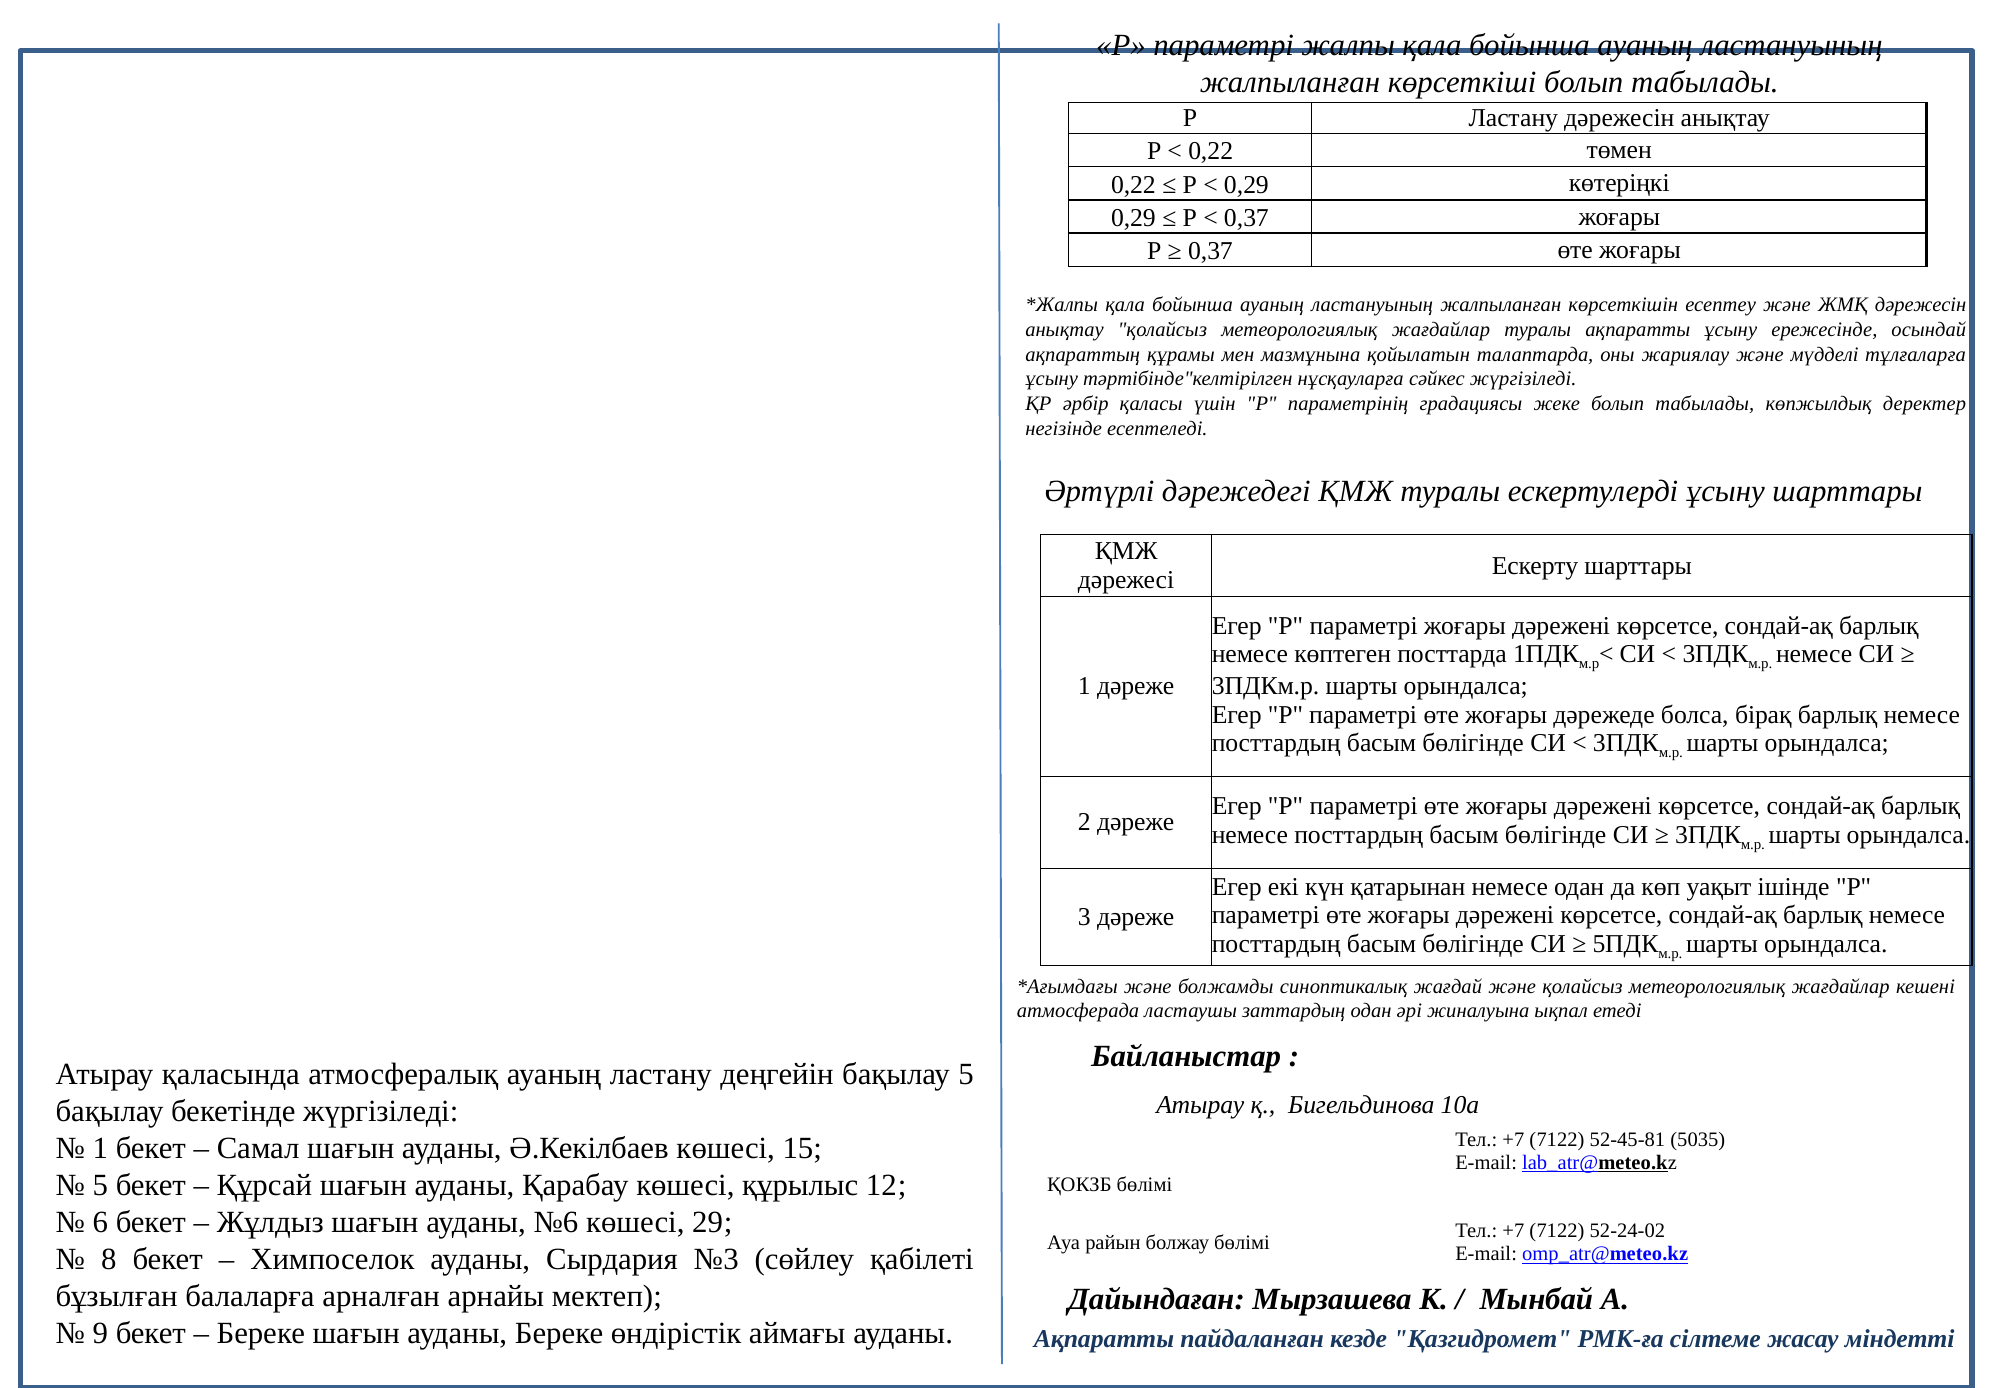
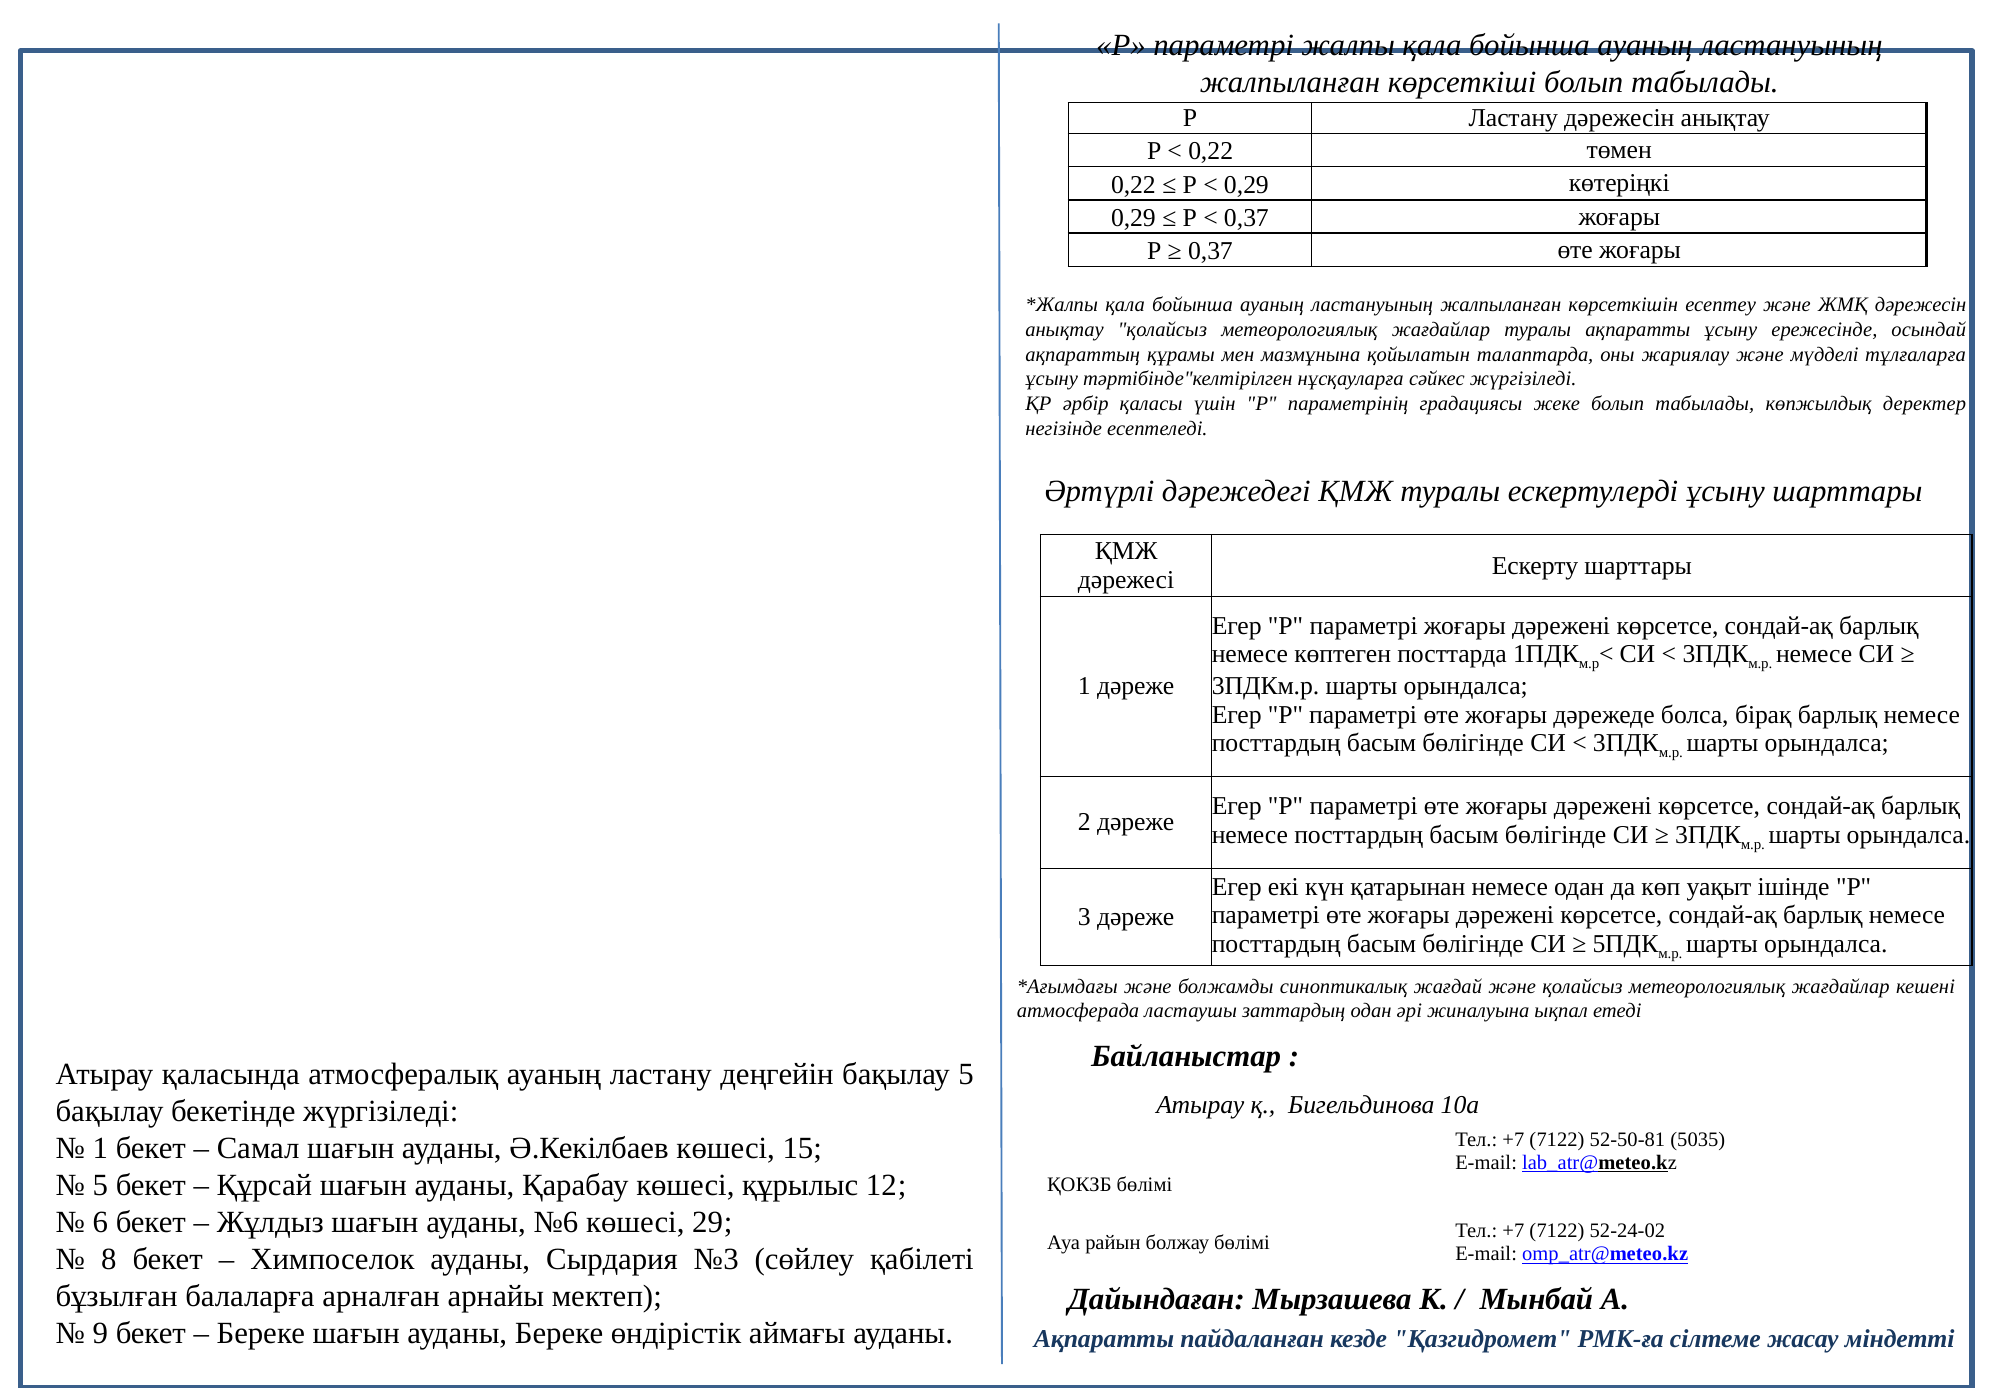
52-45-81: 52-45-81 -> 52-50-81 (1627, 1139)
